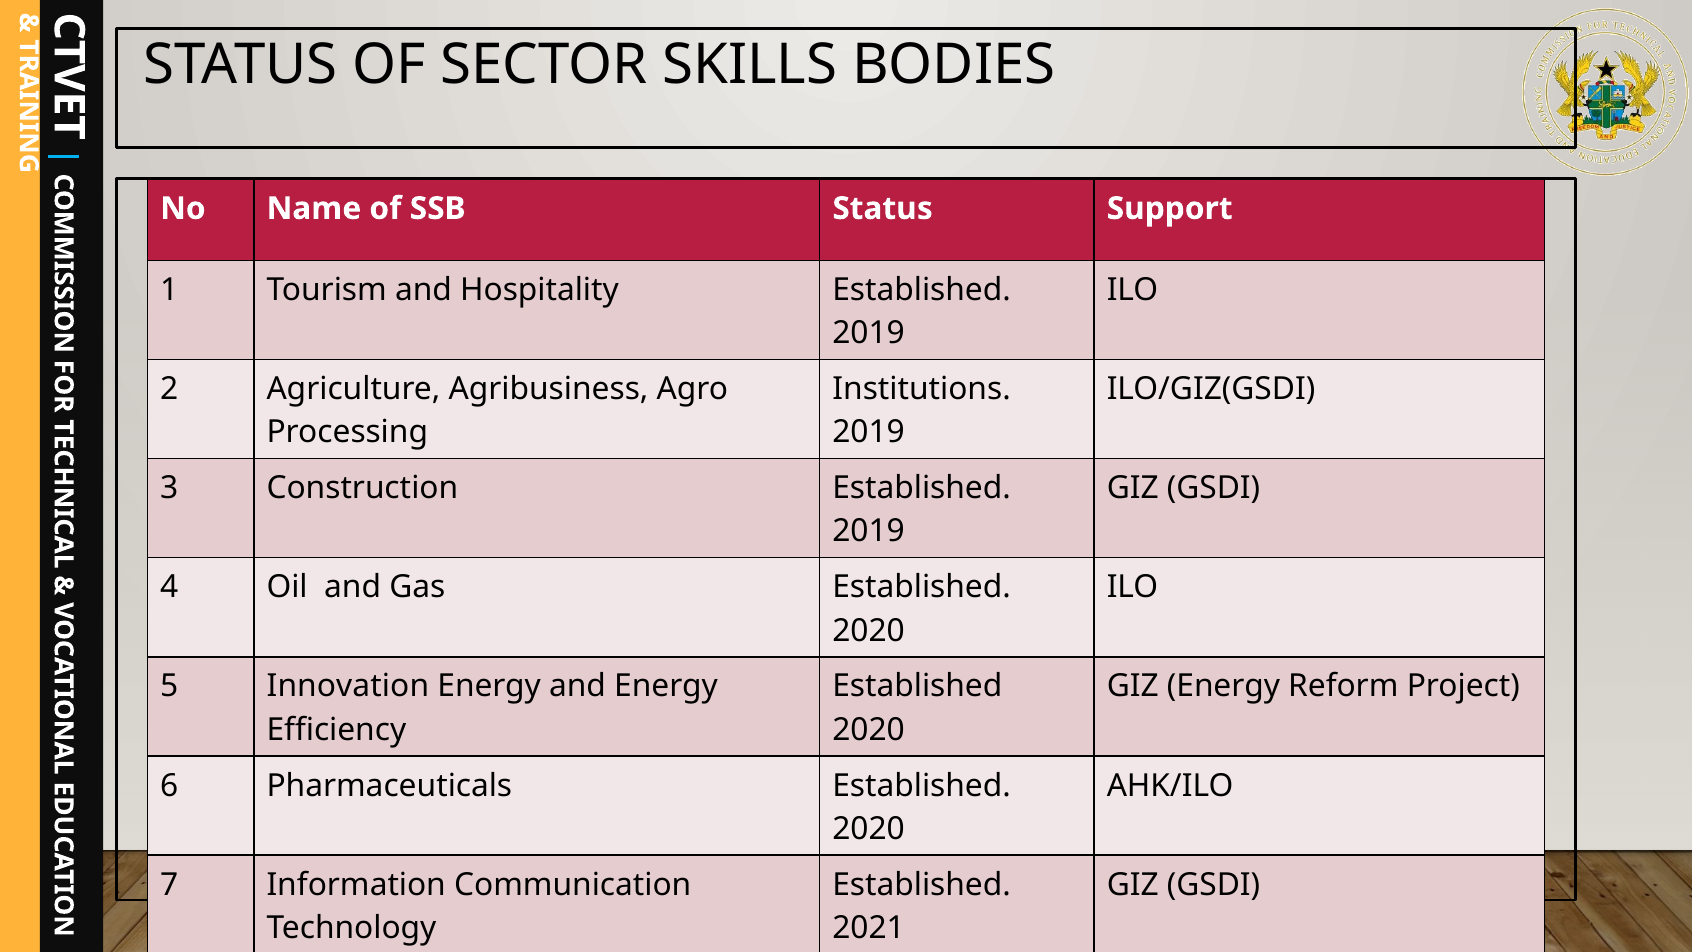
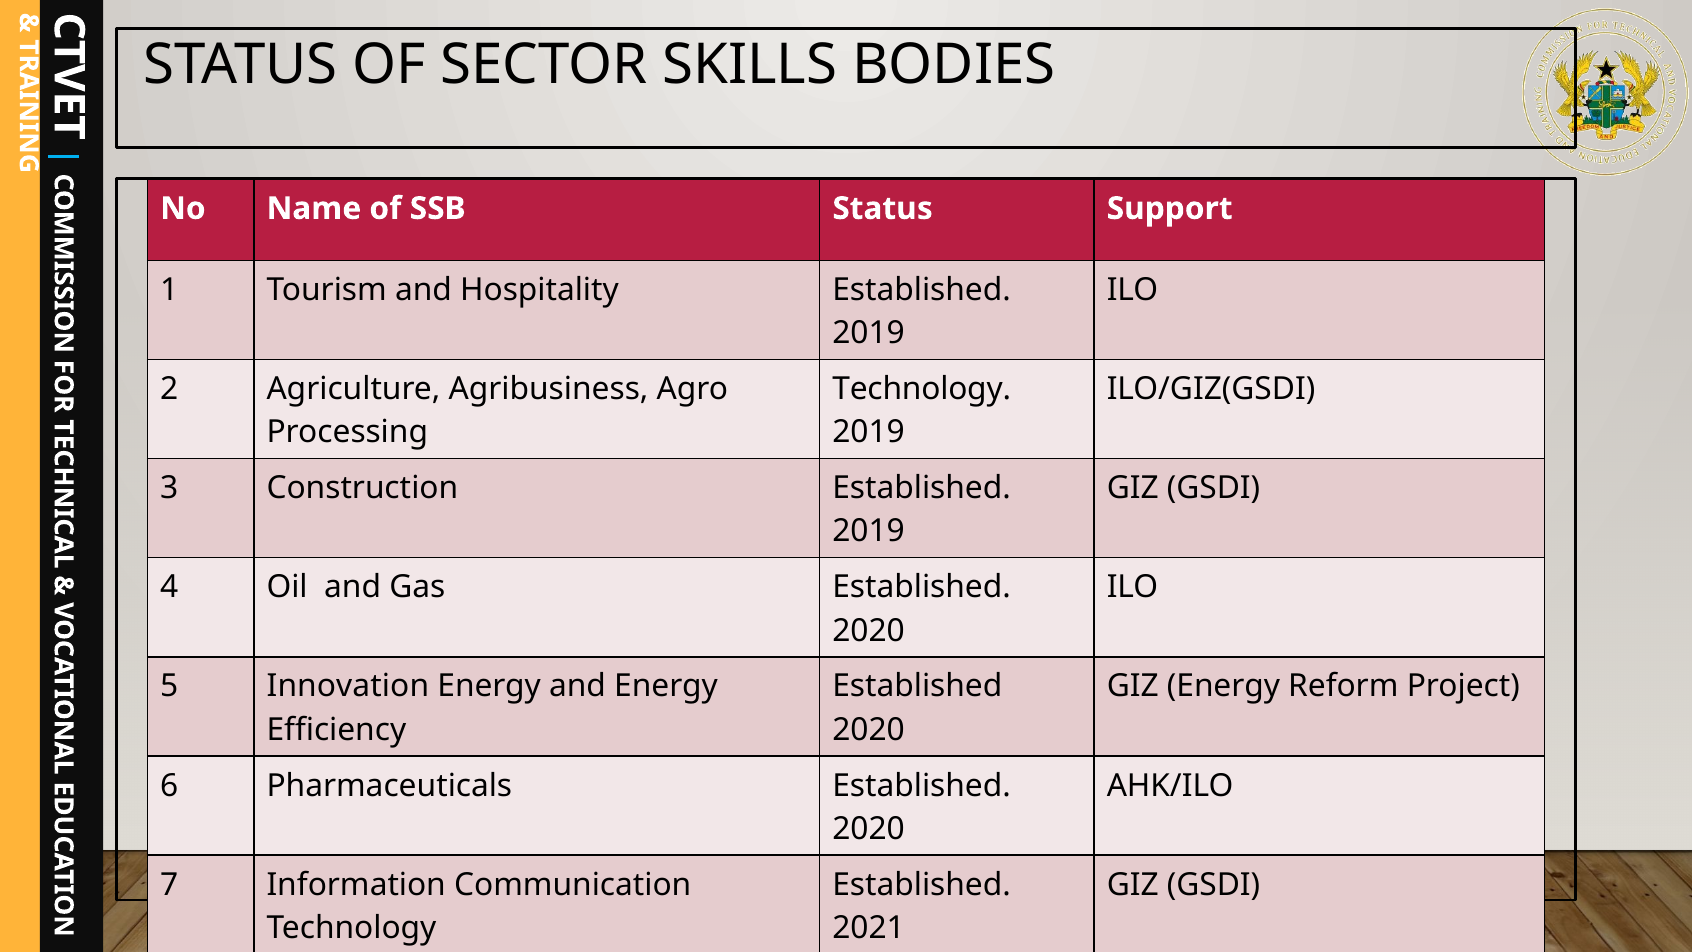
Institutions: Institutions -> Technology (922, 389)
